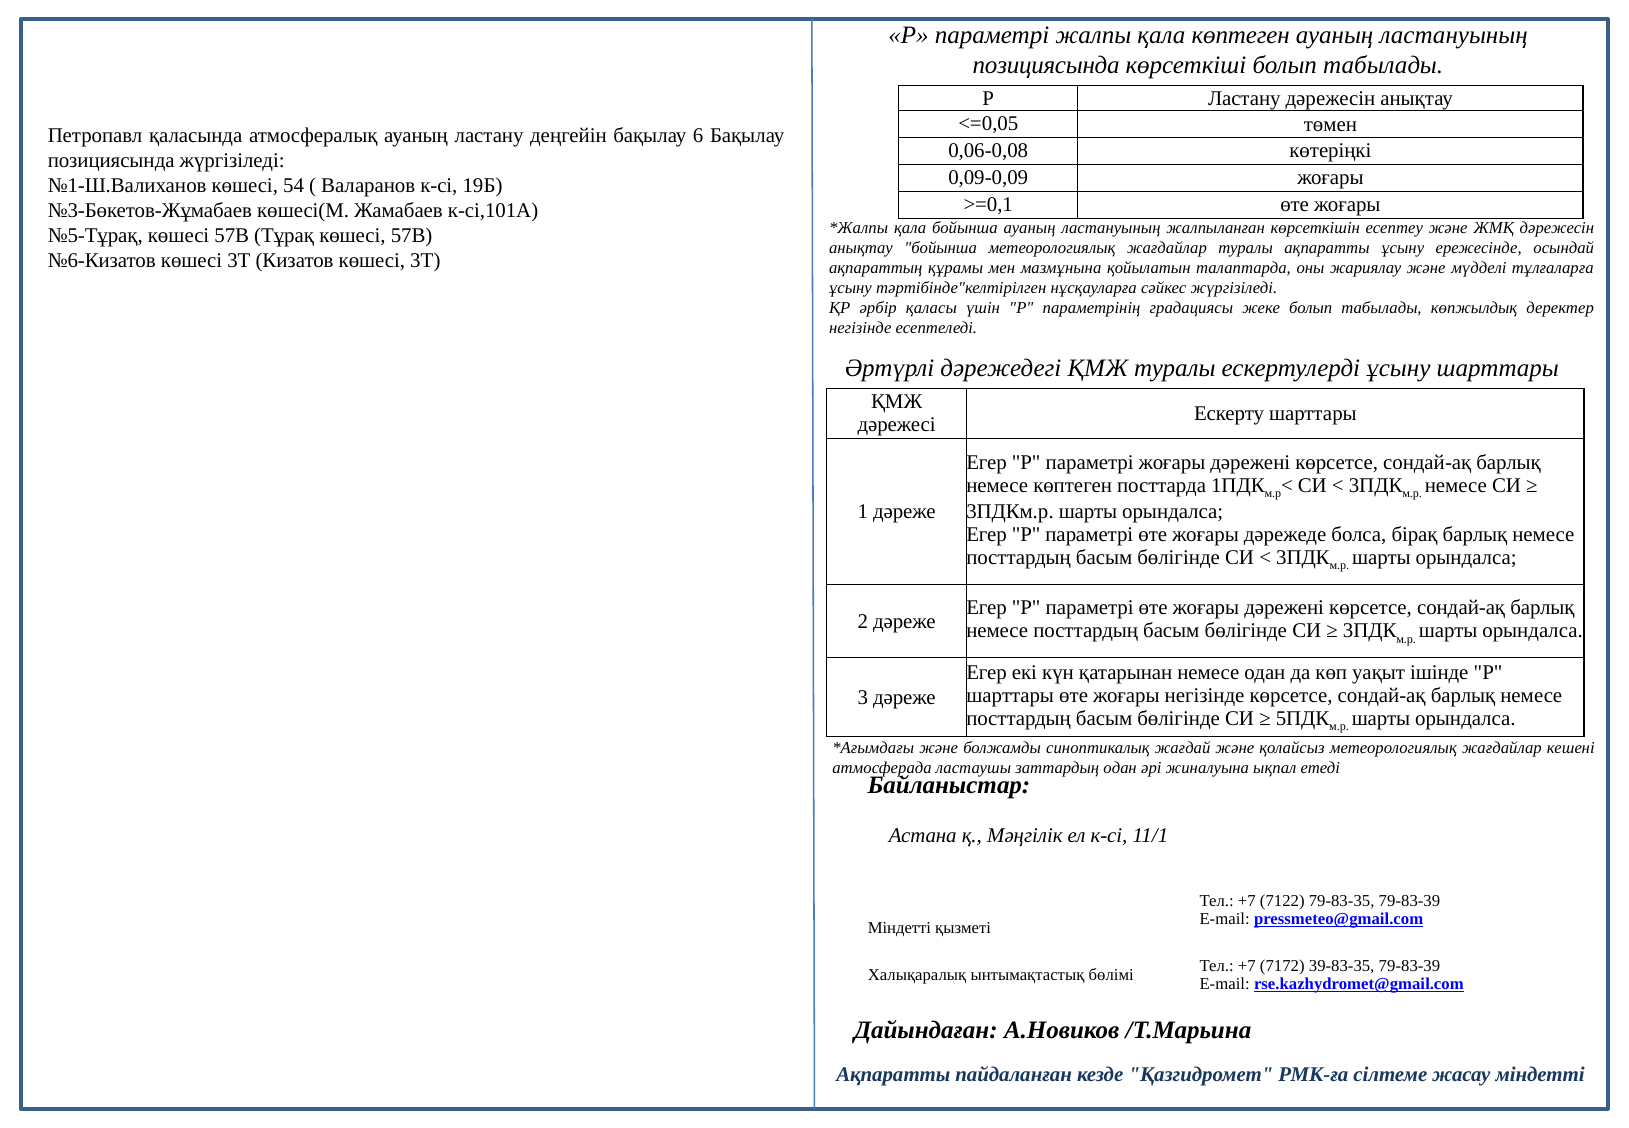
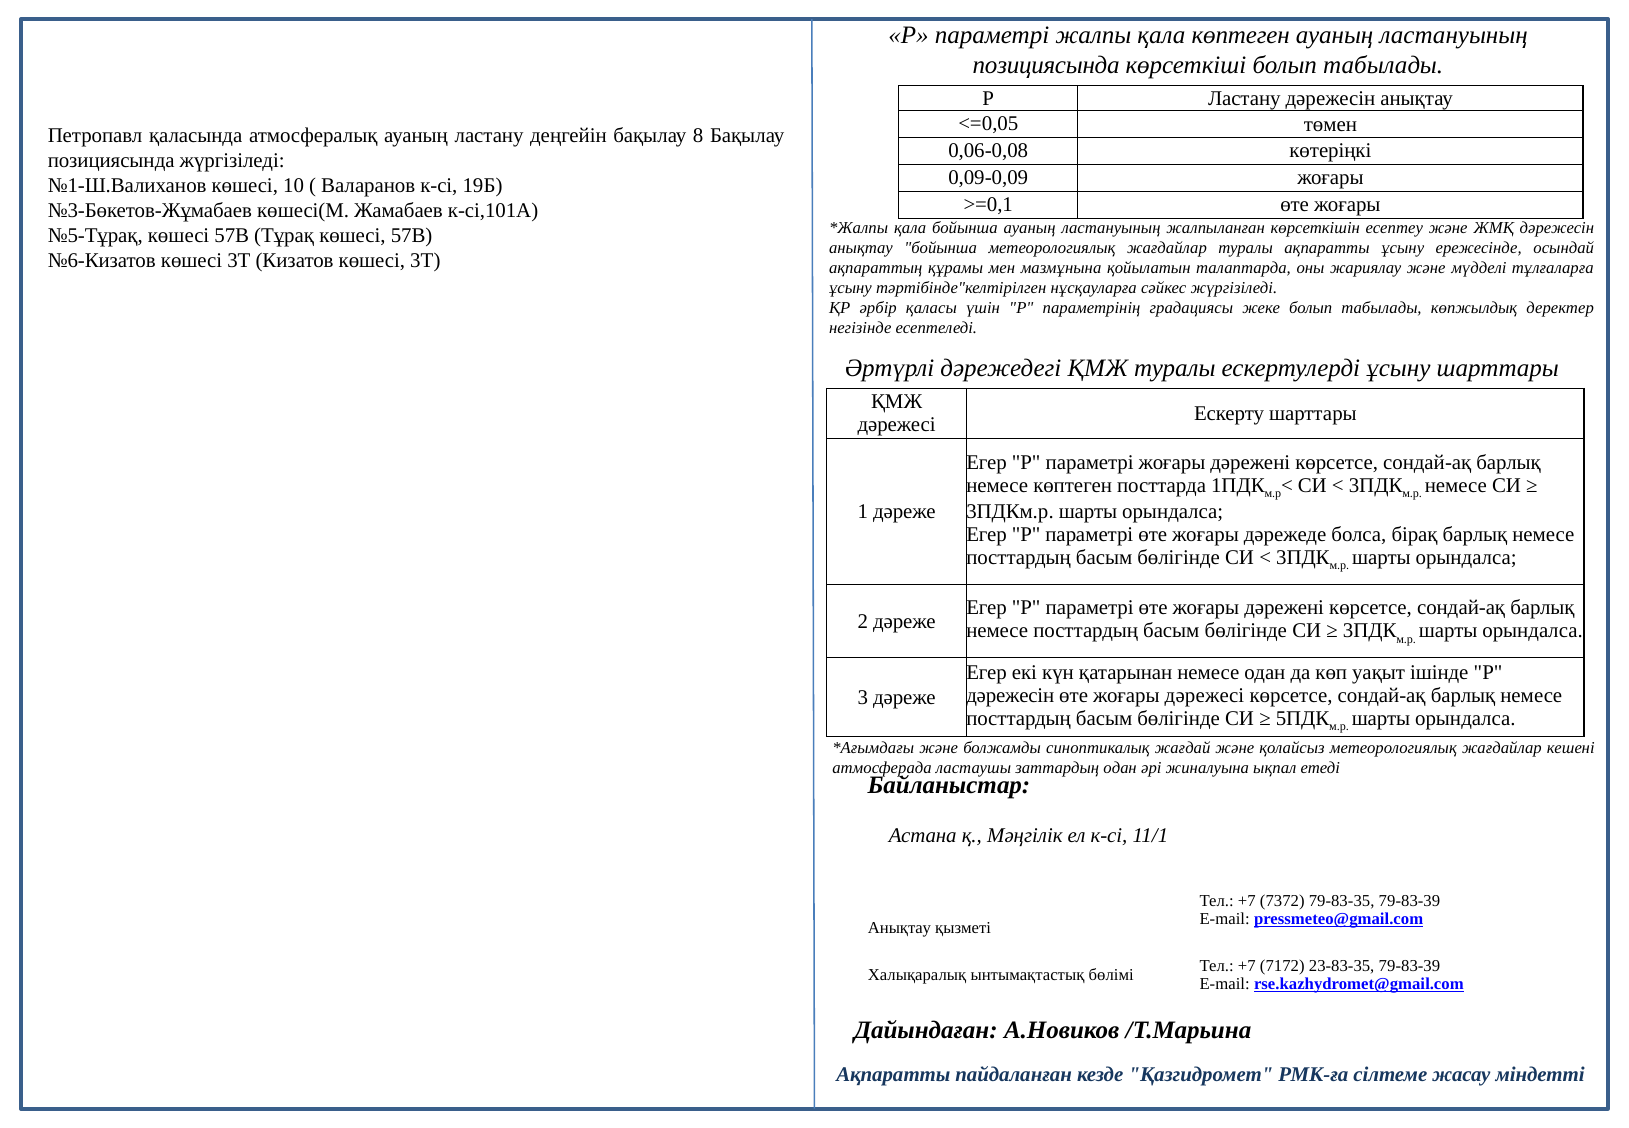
6: 6 -> 8 (698, 135)
54: 54 -> 10 (294, 185)
шарттары: шарттары -> дәрежесін (1010, 695)
жоғары негізінде: негізінде -> дәрежесі (1204, 695)
7122: 7122 -> 7372 (1282, 900)
Міндетті: Міндетті -> Анықтау (899, 928)
39-83-35: 39-83-35 -> 23-83-35 (1342, 965)
